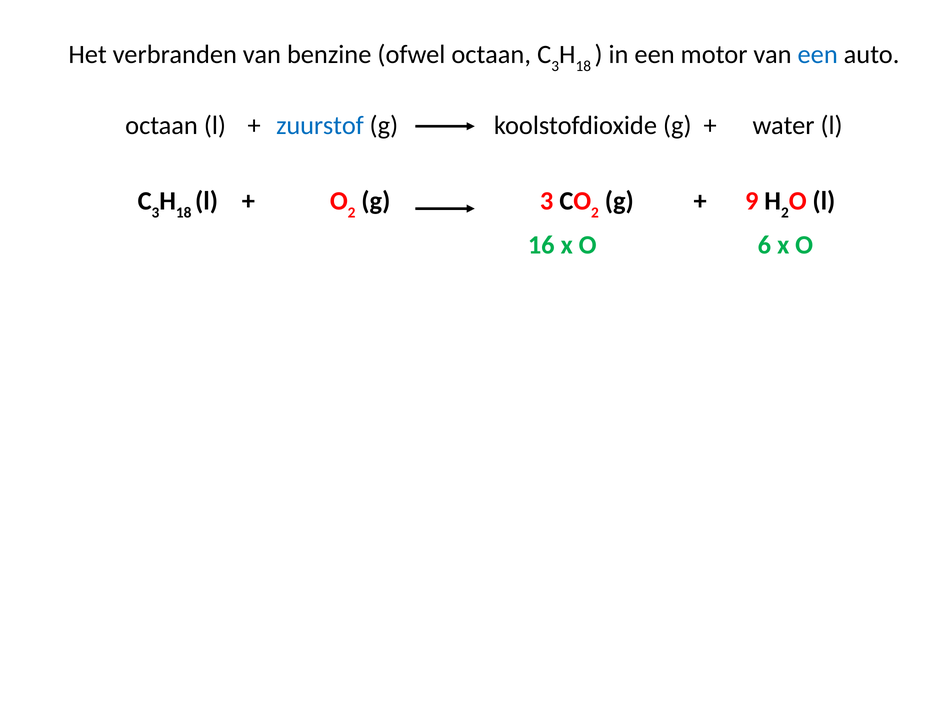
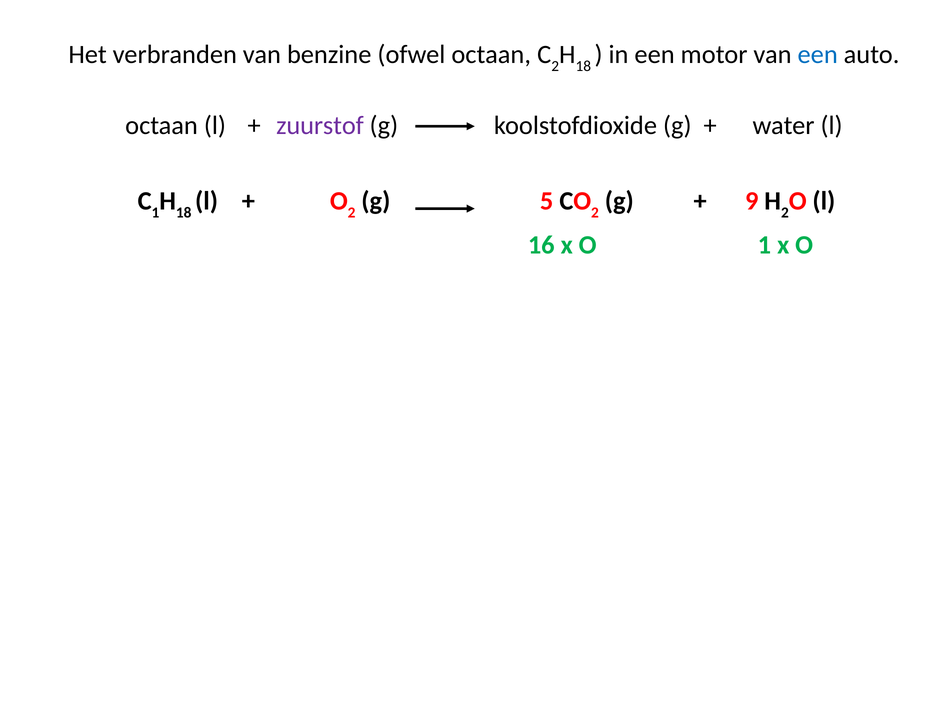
3: 3 -> 2 (555, 66)
zuurstof colour: blue -> purple (320, 125)
3: 3 -> 1 (155, 213)
g 3: 3 -> 5 (547, 201)
O 6: 6 -> 1 (764, 245)
